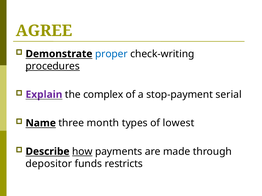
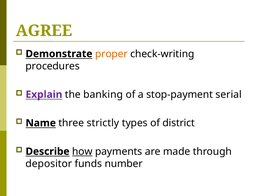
proper colour: blue -> orange (111, 54)
procedures underline: present -> none (53, 66)
complex: complex -> banking (103, 95)
month: month -> strictly (103, 123)
lowest: lowest -> district (179, 123)
restricts: restricts -> number (124, 164)
